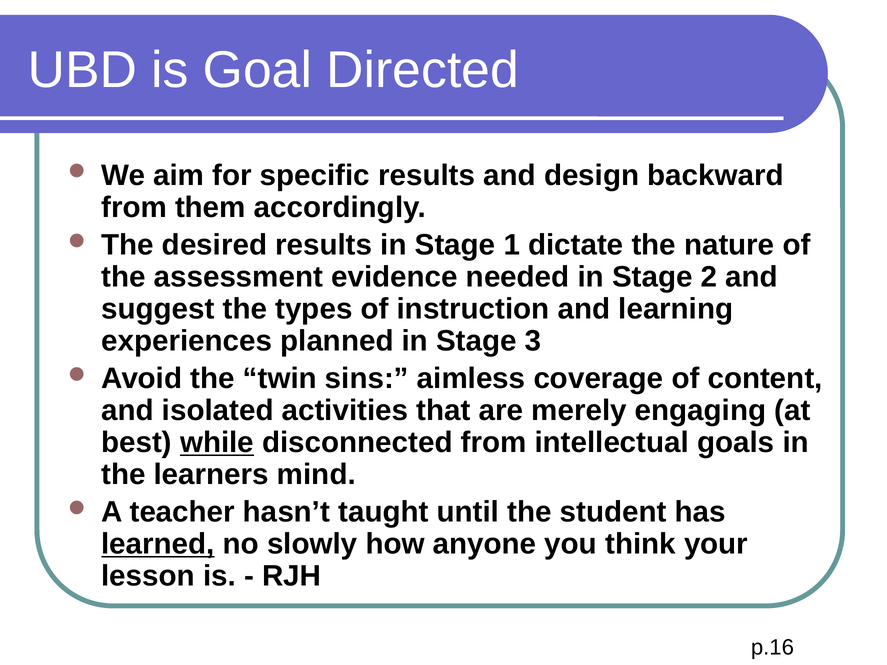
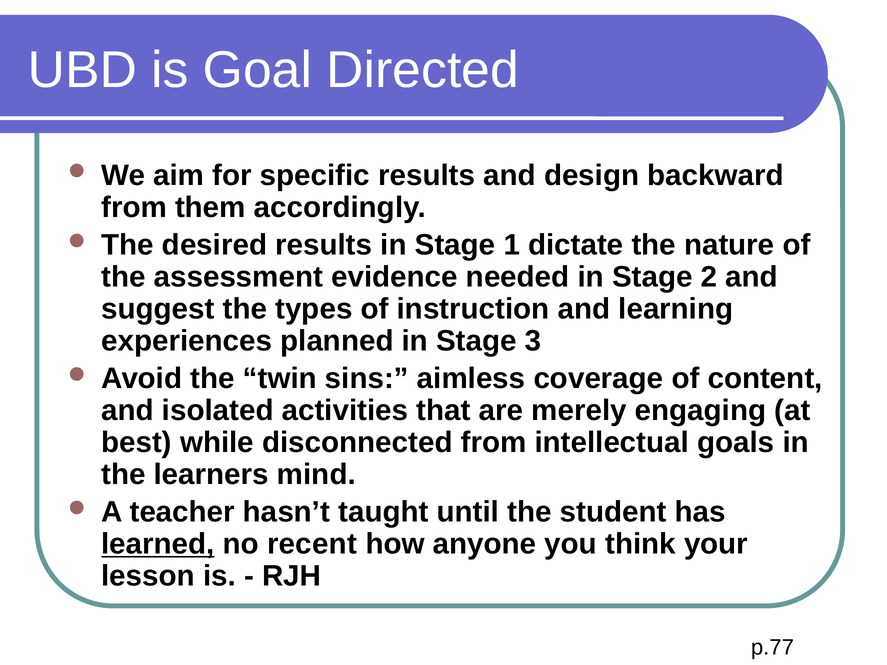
while underline: present -> none (217, 443)
slowly: slowly -> recent (312, 544)
p.16: p.16 -> p.77 (772, 647)
